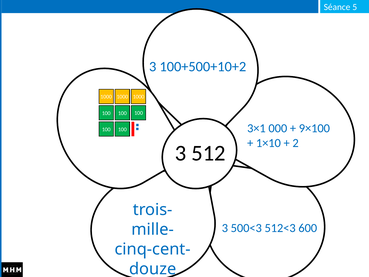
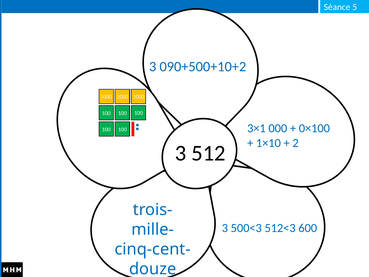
100+500+10+2: 100+500+10+2 -> 090+500+10+2 (203, 67)
9×100: 9×100 -> 0×100 (314, 128)
